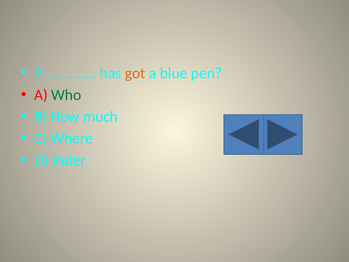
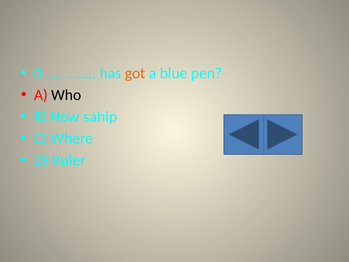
9: 9 -> 0 (40, 73)
Who colour: green -> black (66, 95)
much: much -> sahip (100, 117)
